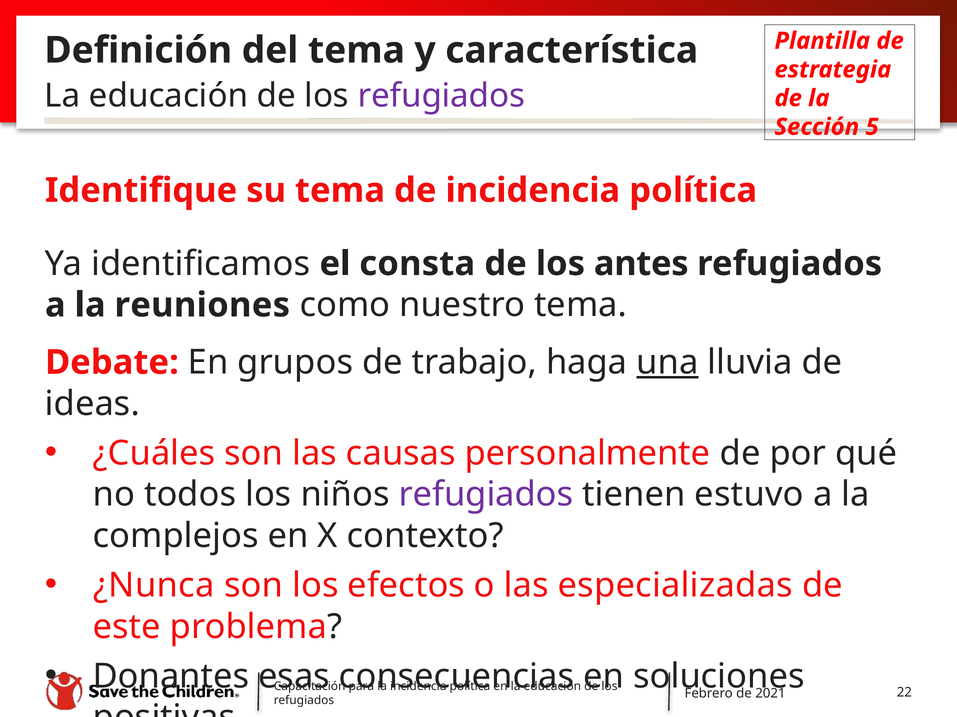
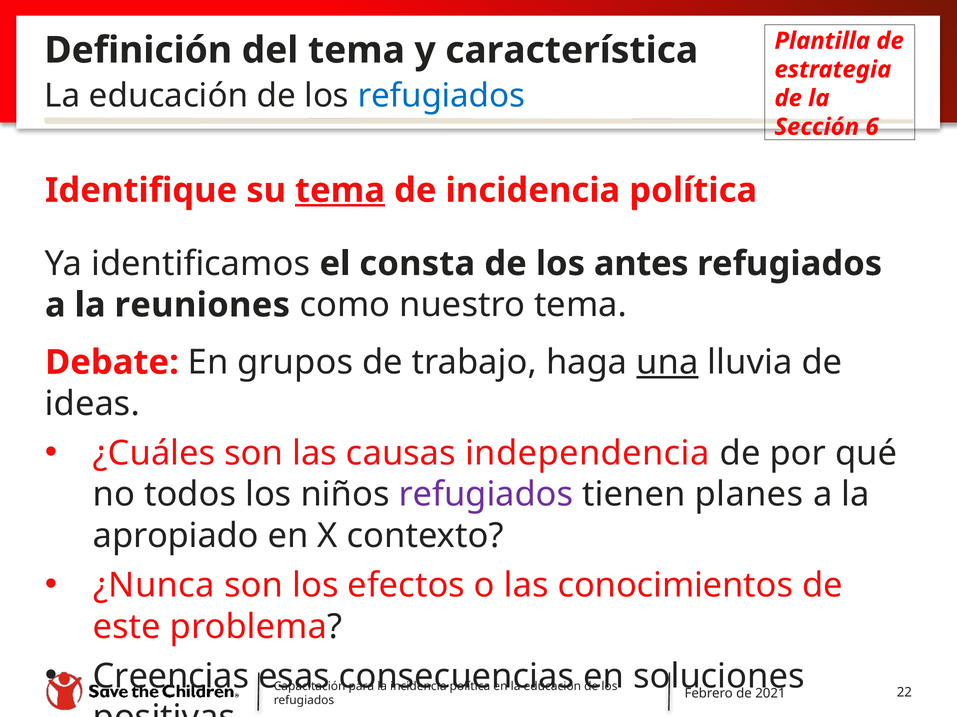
refugiados colour: purple -> blue (441, 96)
5: 5 -> 6 (872, 127)
tema underline: none -> present (340, 191)
personalmente: personalmente -> independencia (587, 454)
estuvo: estuvo -> planes (749, 495)
complejos: complejos -> apropiado (176, 537)
especializadas: especializadas -> conocimientos (675, 586)
Donantes: Donantes -> Creencias (171, 677)
